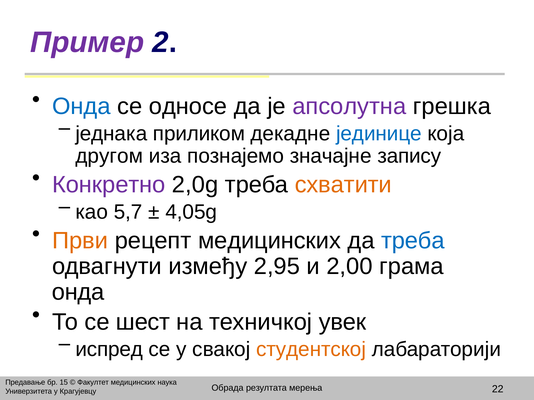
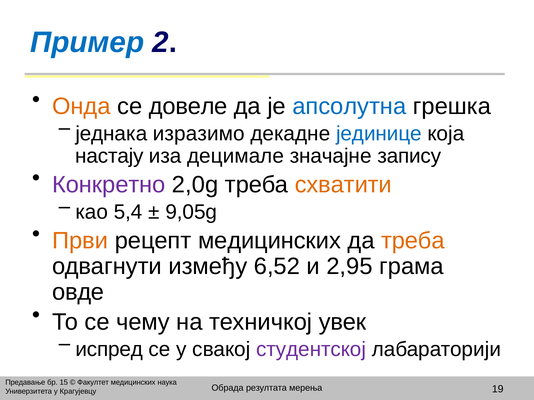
Пример colour: purple -> blue (87, 43)
Онда colour: blue -> orange (81, 106)
односе: односе -> довеле (188, 106)
апсолутна colour: purple -> blue (349, 106)
приликом: приликом -> изразимо (199, 134)
другом: другом -> настају (109, 156)
познајемо: познајемо -> децимале (236, 156)
5,7: 5,7 -> 5,4 (128, 212)
4,05g: 4,05g -> 9,05g (191, 212)
треба colour: blue -> orange (413, 241)
2,95: 2,95 -> 6,52 (277, 267)
2,00: 2,00 -> 2,95 (350, 267)
онда: онда -> овде (78, 292)
шест: шест -> чему (143, 322)
студентској colour: orange -> purple (311, 350)
22: 22 -> 19 (498, 390)
